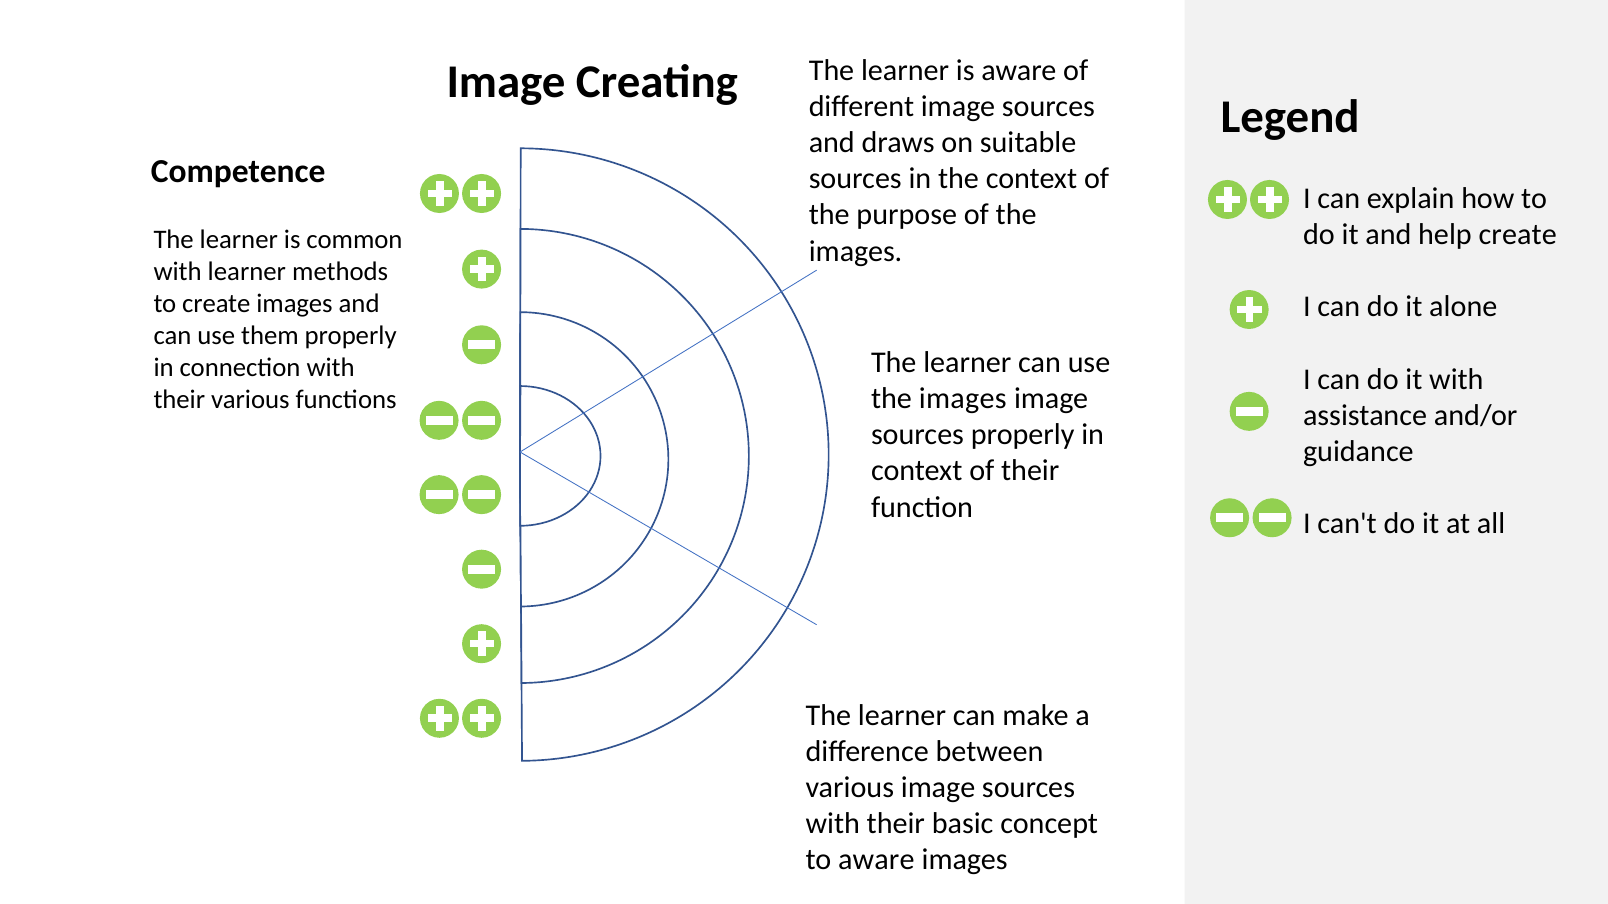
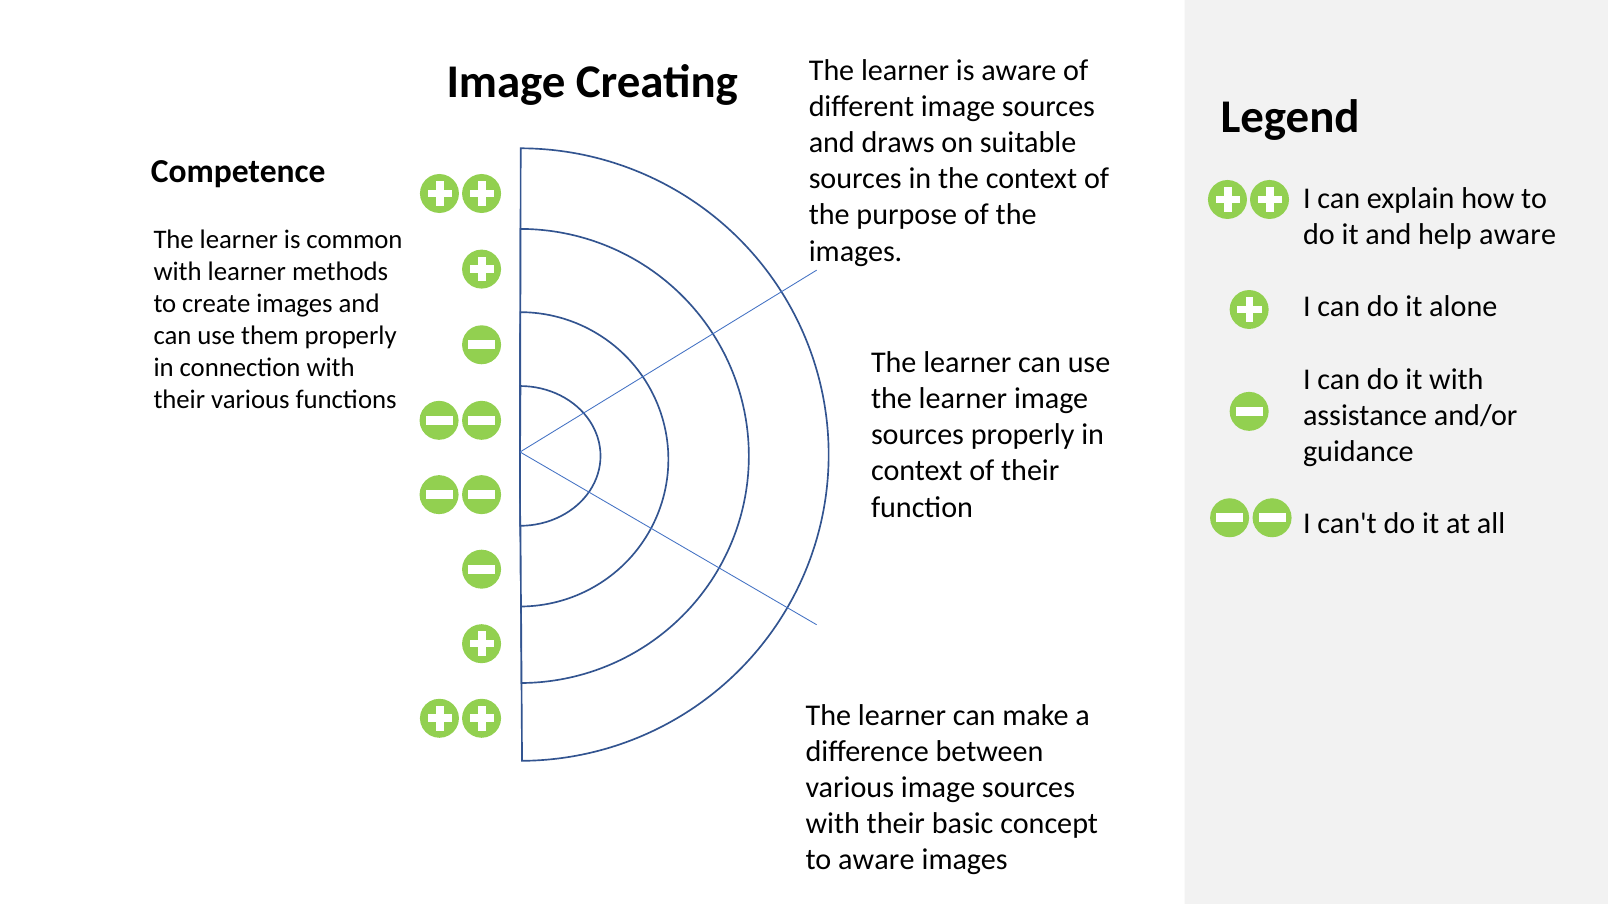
help create: create -> aware (1518, 235)
images: images -> learner (963, 399)
